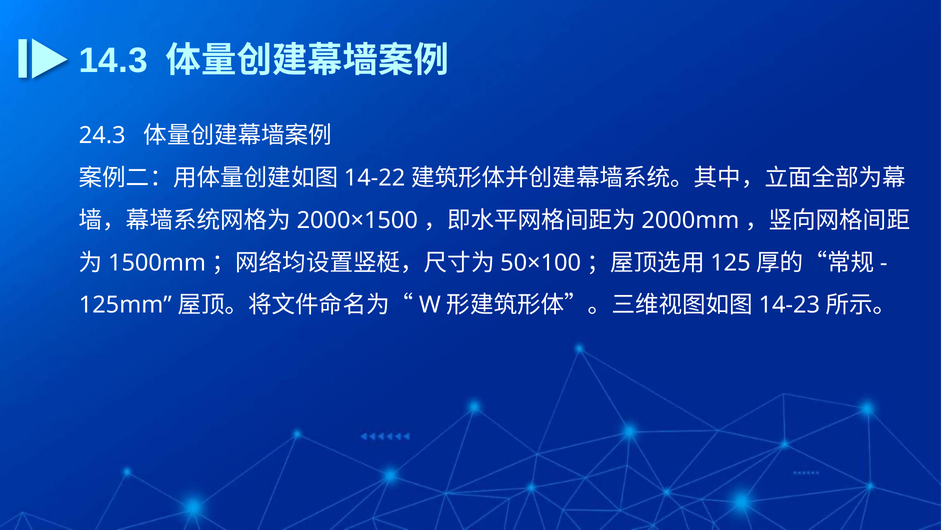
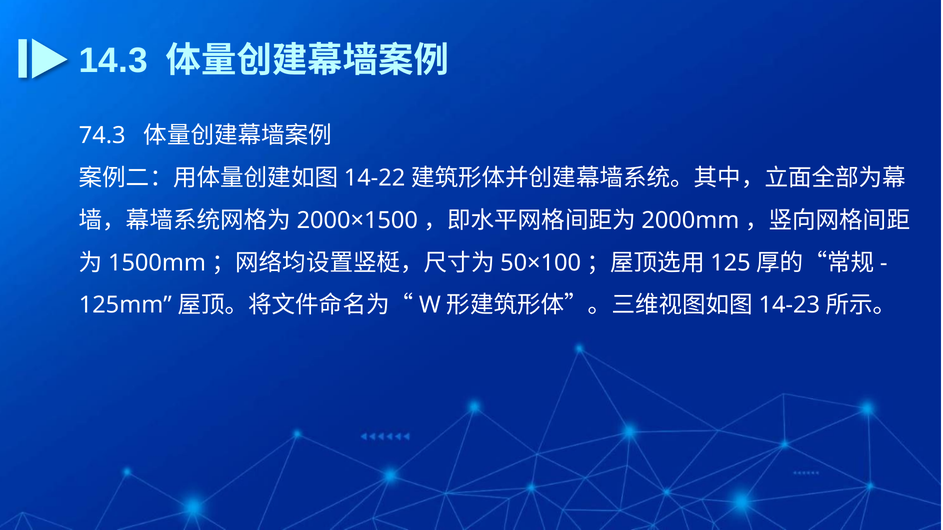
24.3: 24.3 -> 74.3 (102, 136)
